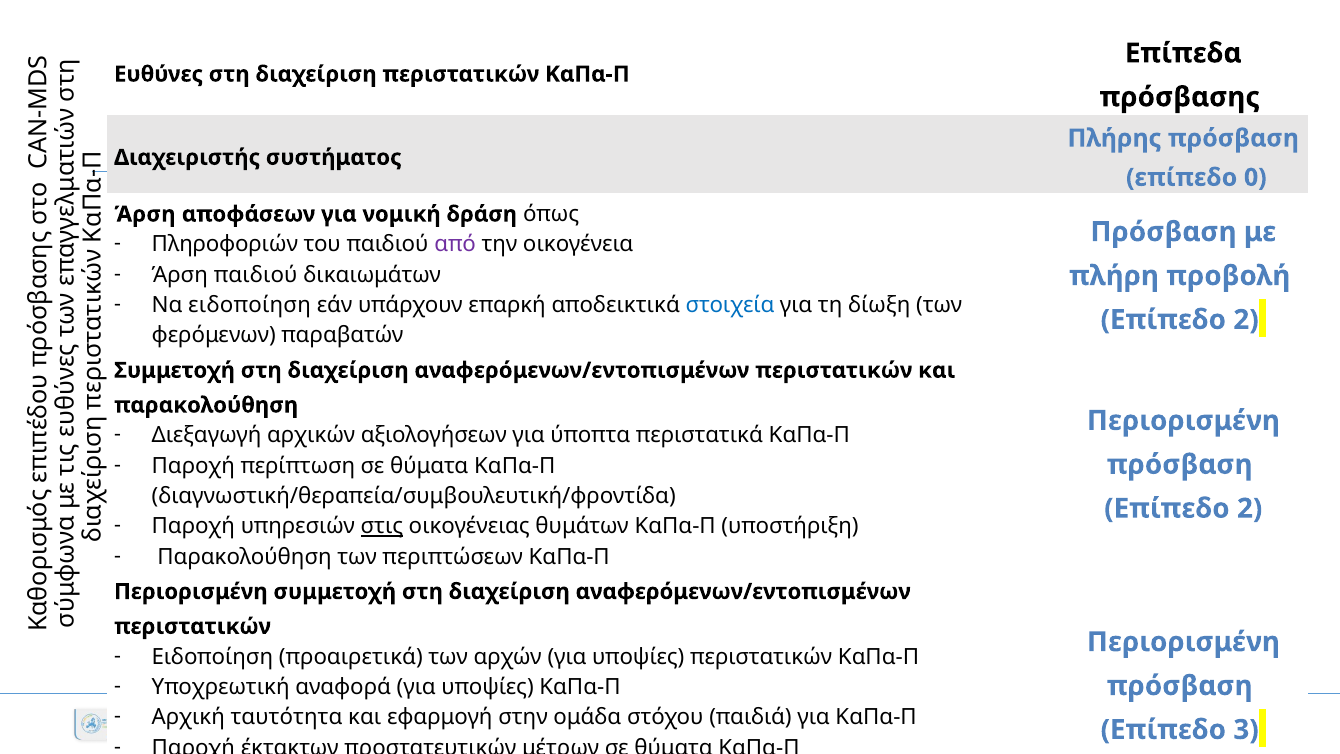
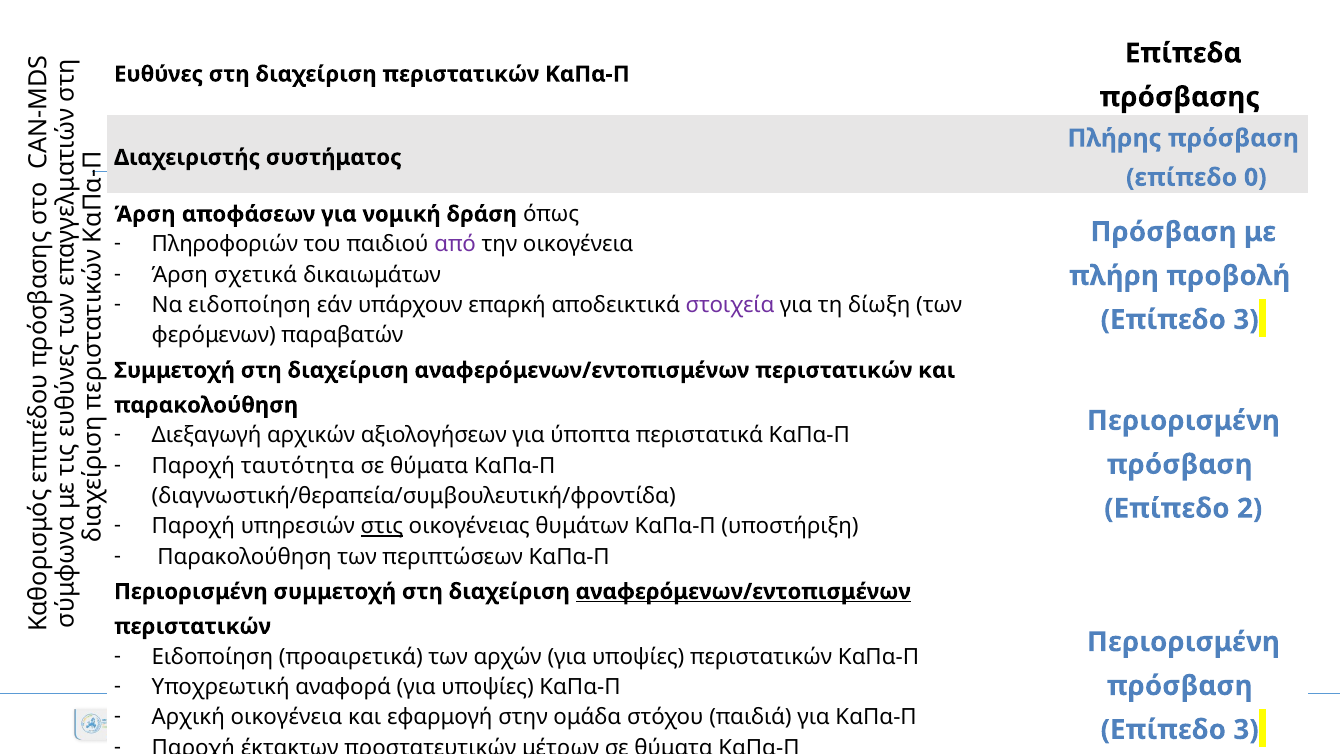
Άρση παιδιού: παιδιού -> σχετικά (256, 275)
στοιχεία colour: blue -> purple (730, 305)
2: 2 -> 3 (1246, 320)
περίπτωση: περίπτωση -> ταυτότητα (298, 466)
αναφερόμενων/εντοπισμένων underline: none -> present (743, 591)
Αρχική ταυτότητα: ταυτότητα -> οικογένεια (286, 717)
